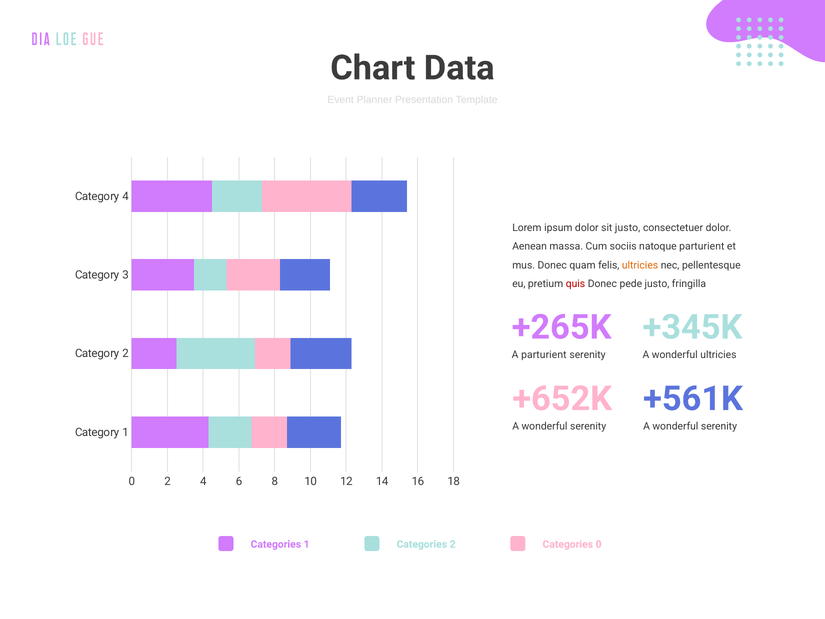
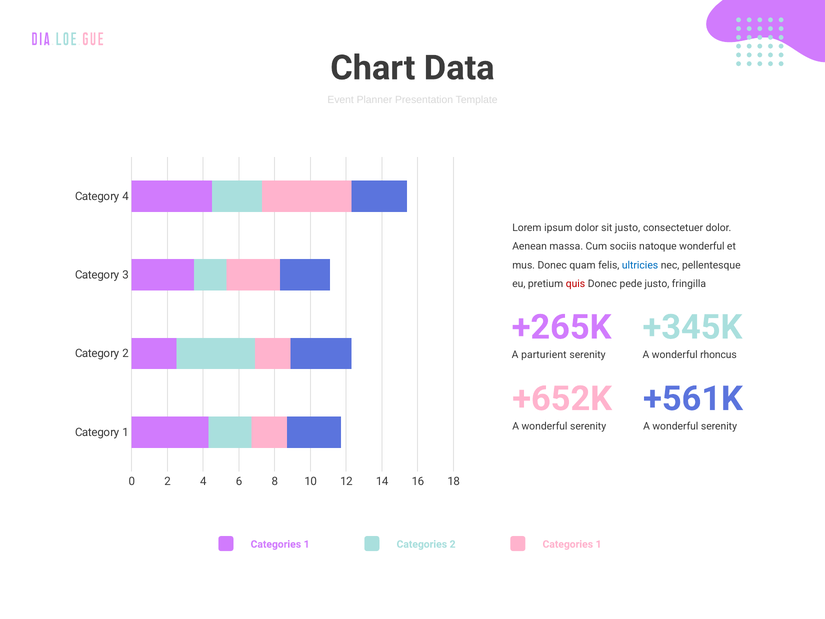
natoque parturient: parturient -> wonderful (702, 246)
ultricies colour: orange -> blue (640, 265)
wonderful ultricies: ultricies -> rhoncus (718, 355)
1 Categories 0: 0 -> 1 (599, 544)
